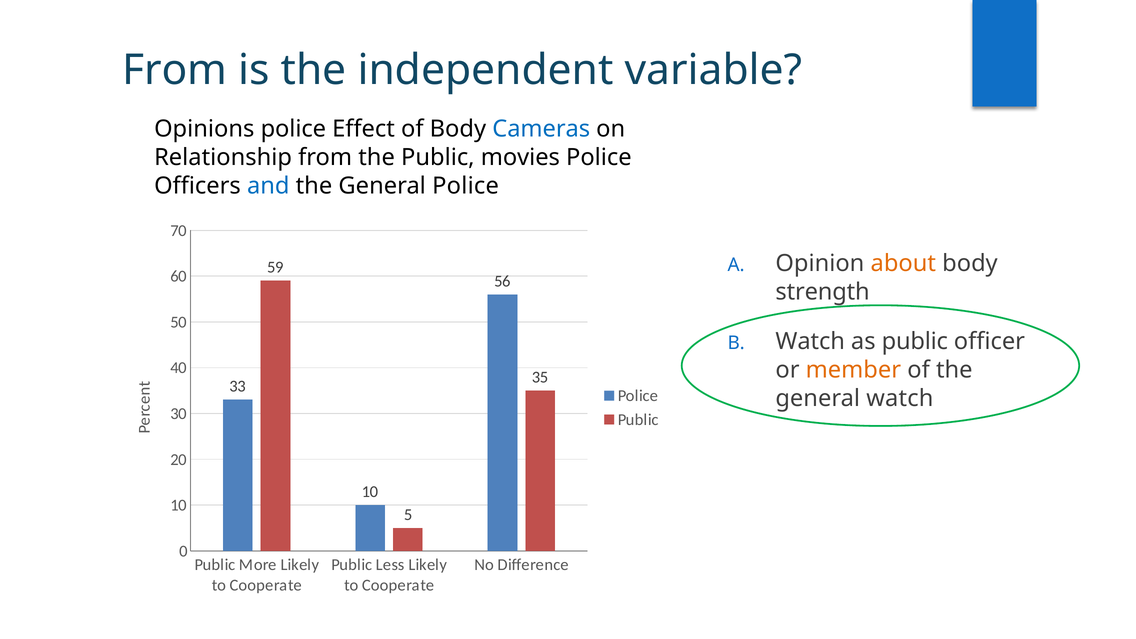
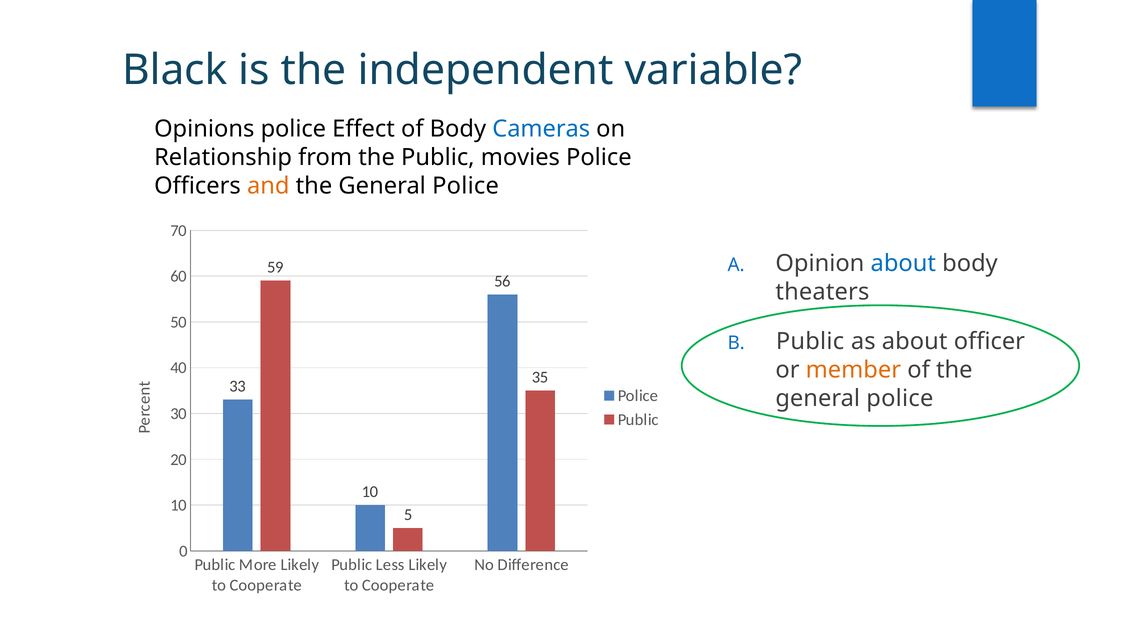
From: From -> Black (175, 70)
and colour: blue -> orange (268, 186)
about colour: orange -> blue (903, 263)
strength: strength -> theaters (822, 292)
Watch: Watch -> Public (810, 342)
as public: public -> about (915, 342)
watch: watch -> police (900, 398)
